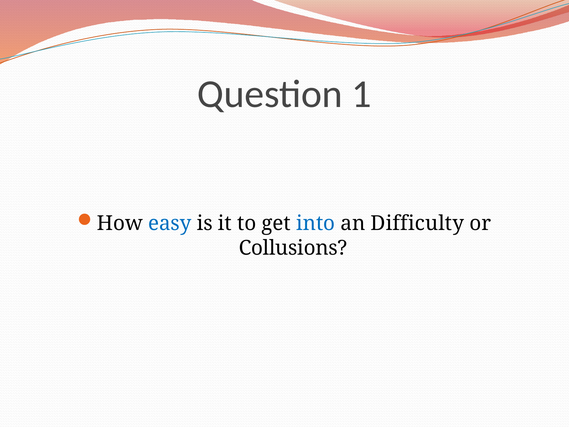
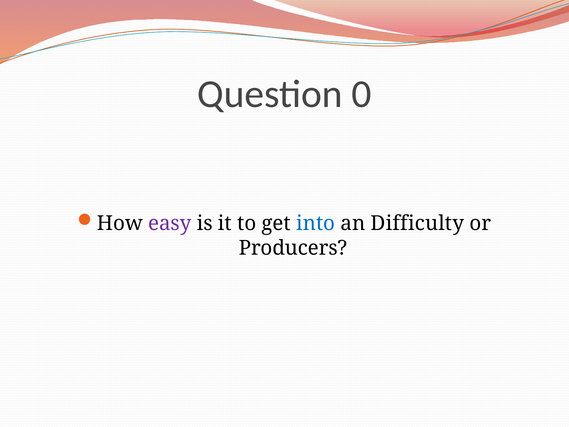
1: 1 -> 0 (362, 94)
easy colour: blue -> purple (170, 223)
Collusions: Collusions -> Producers (293, 248)
